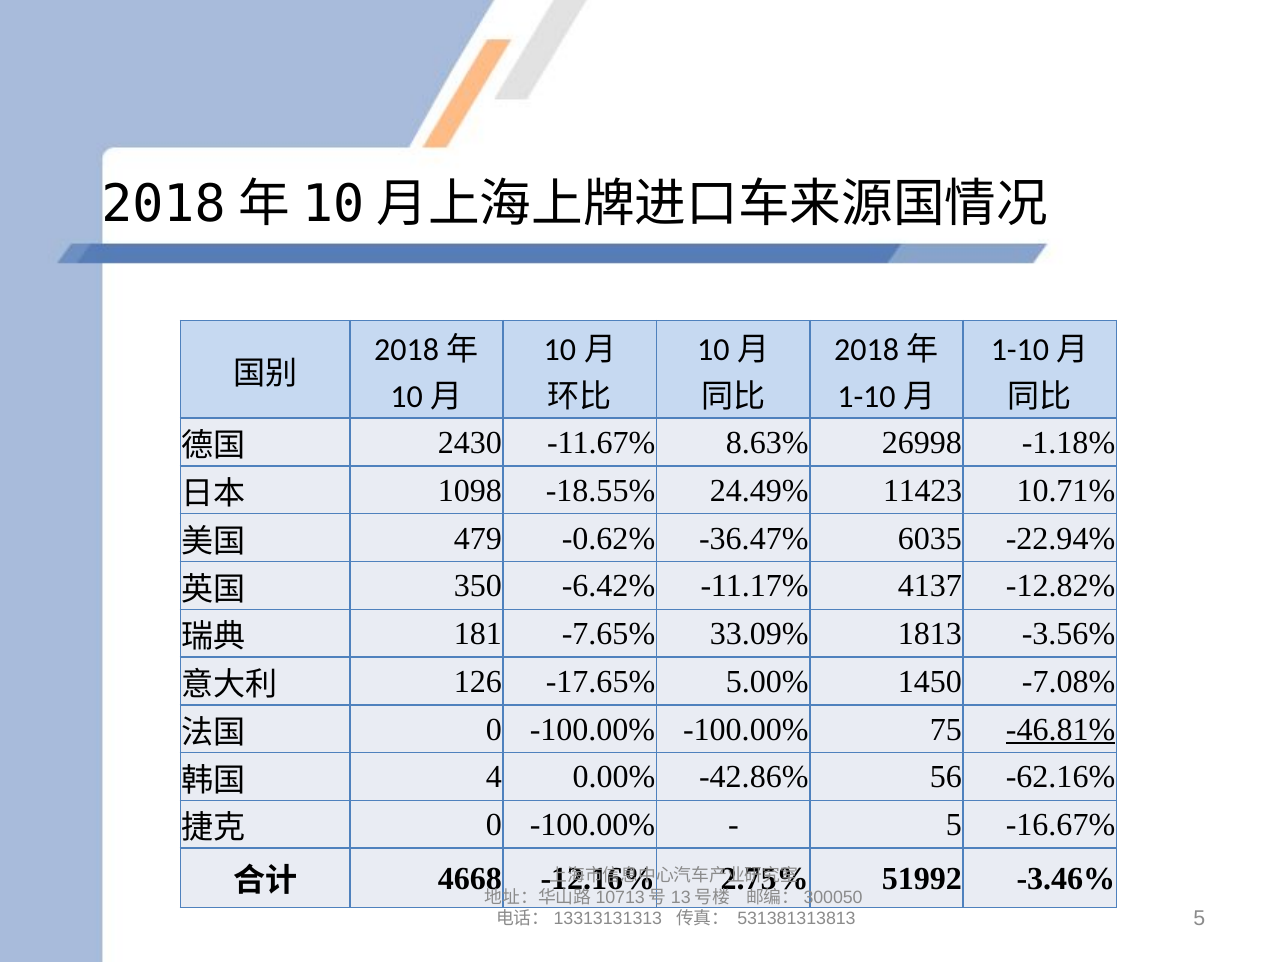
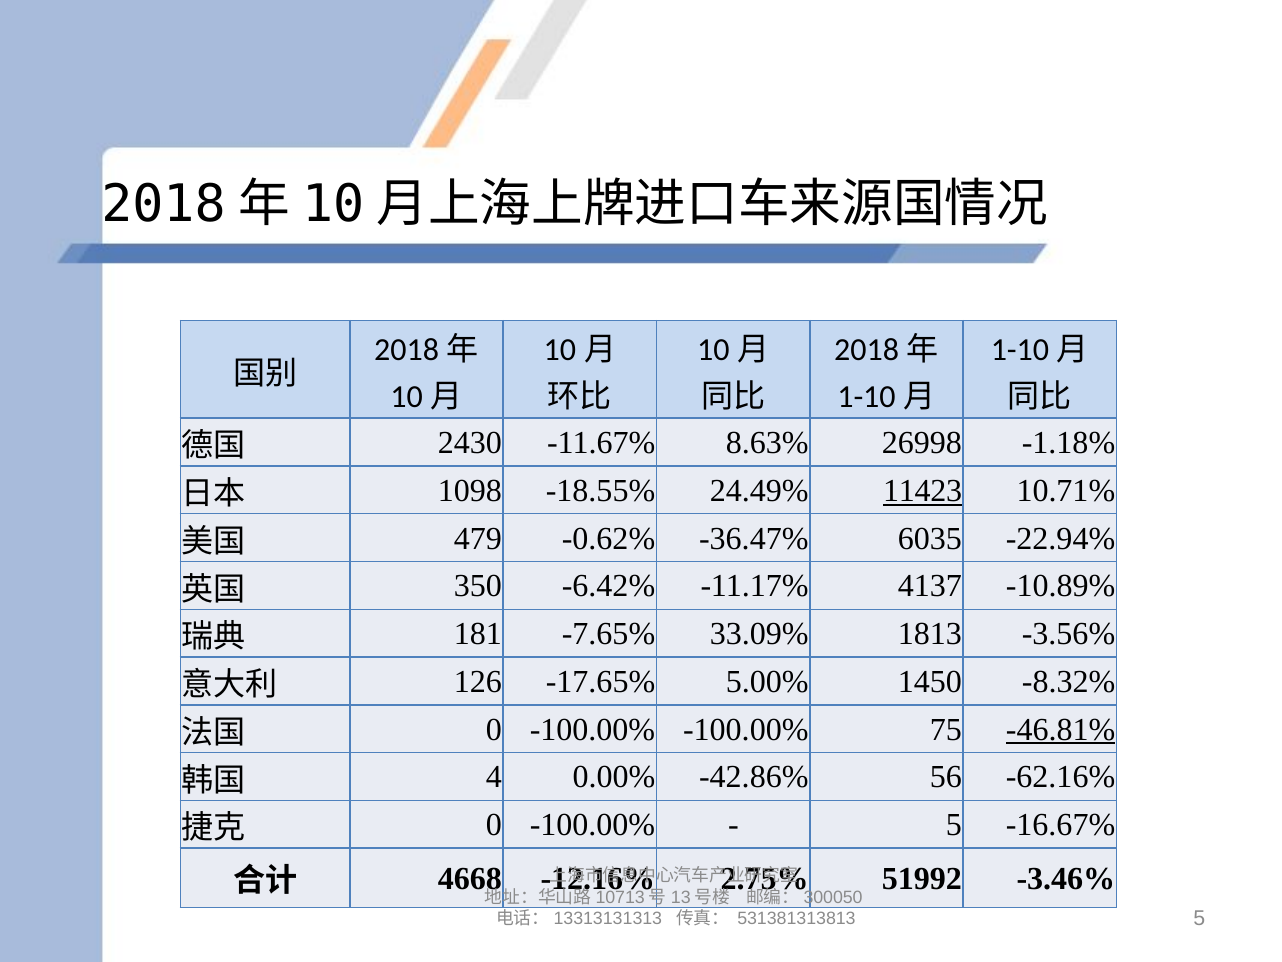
11423 underline: none -> present (923, 491)
-12.82%: -12.82% -> -10.89% (1061, 586)
-7.08%: -7.08% -> -8.32% (1069, 682)
